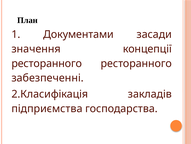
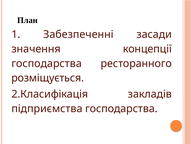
Документами: Документами -> Забезпеченні (78, 34)
ресторанного: ресторанного -> господарства (47, 63)
забезпеченні: забезпеченні -> розміщується (48, 78)
